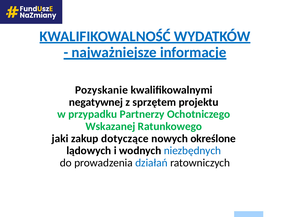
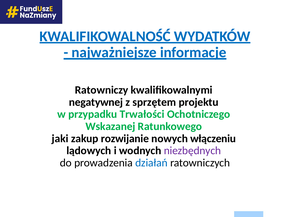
Pozyskanie: Pozyskanie -> Ratowniczy (102, 90)
Partnerzy: Partnerzy -> Trwałości (142, 115)
dotyczące: dotyczące -> rozwijanie (125, 139)
określone: określone -> włączeniu (213, 139)
niezbędnych colour: blue -> purple (192, 151)
